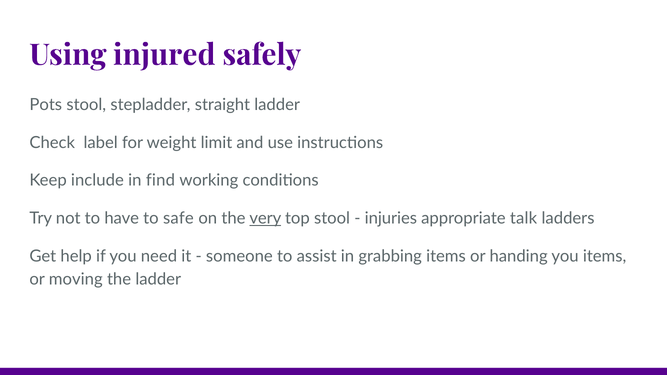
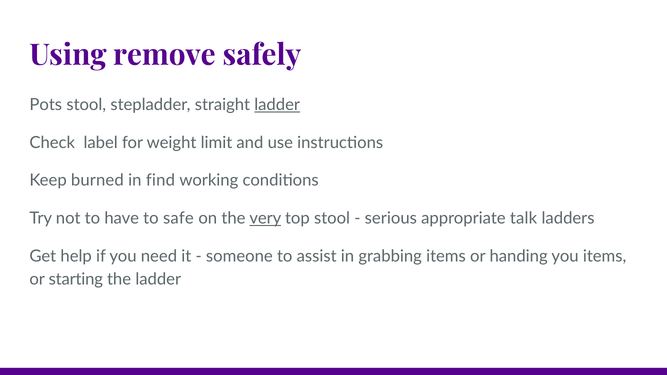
injured: injured -> remove (164, 55)
ladder underline: none -> present (277, 105)
include: include -> burned (97, 181)
injuries: injuries -> serious (391, 218)
moving: moving -> starting (76, 279)
